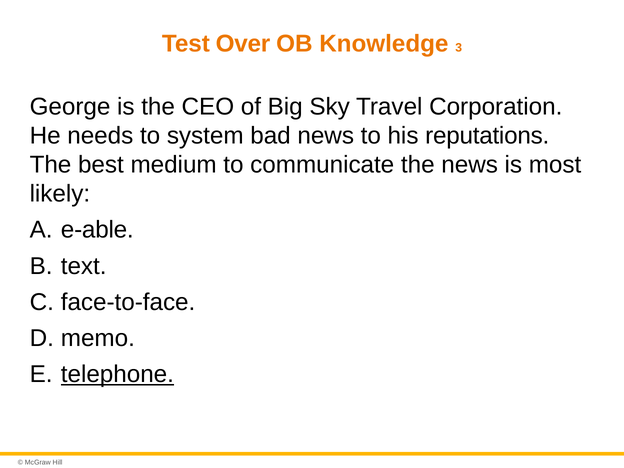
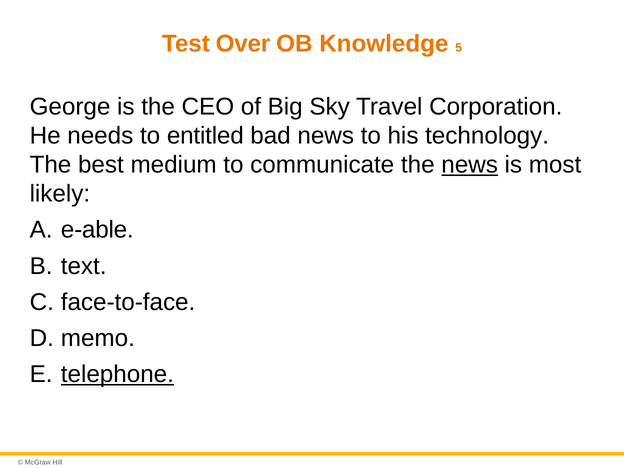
3: 3 -> 5 (459, 48)
system: system -> entitled (205, 136)
reputations: reputations -> technology (487, 136)
news underline: none -> present (470, 165)
